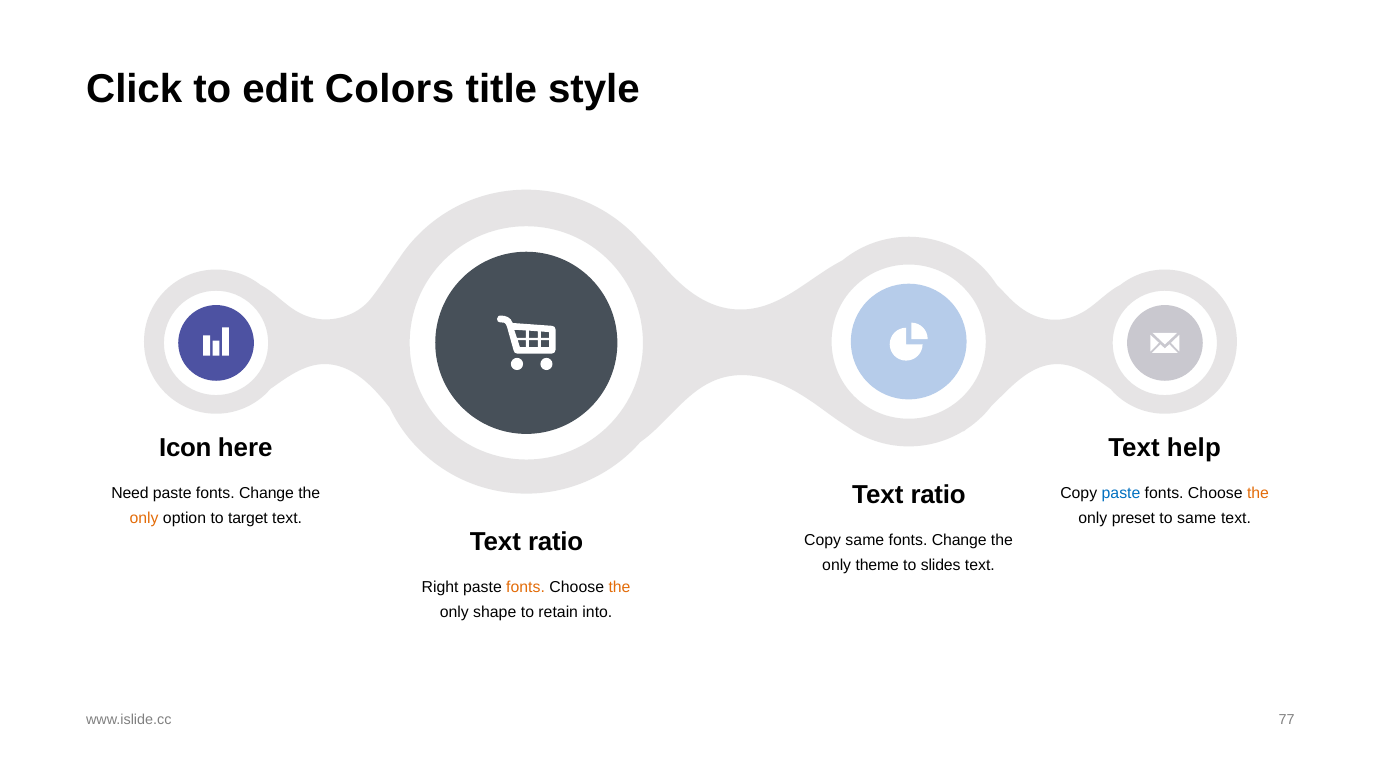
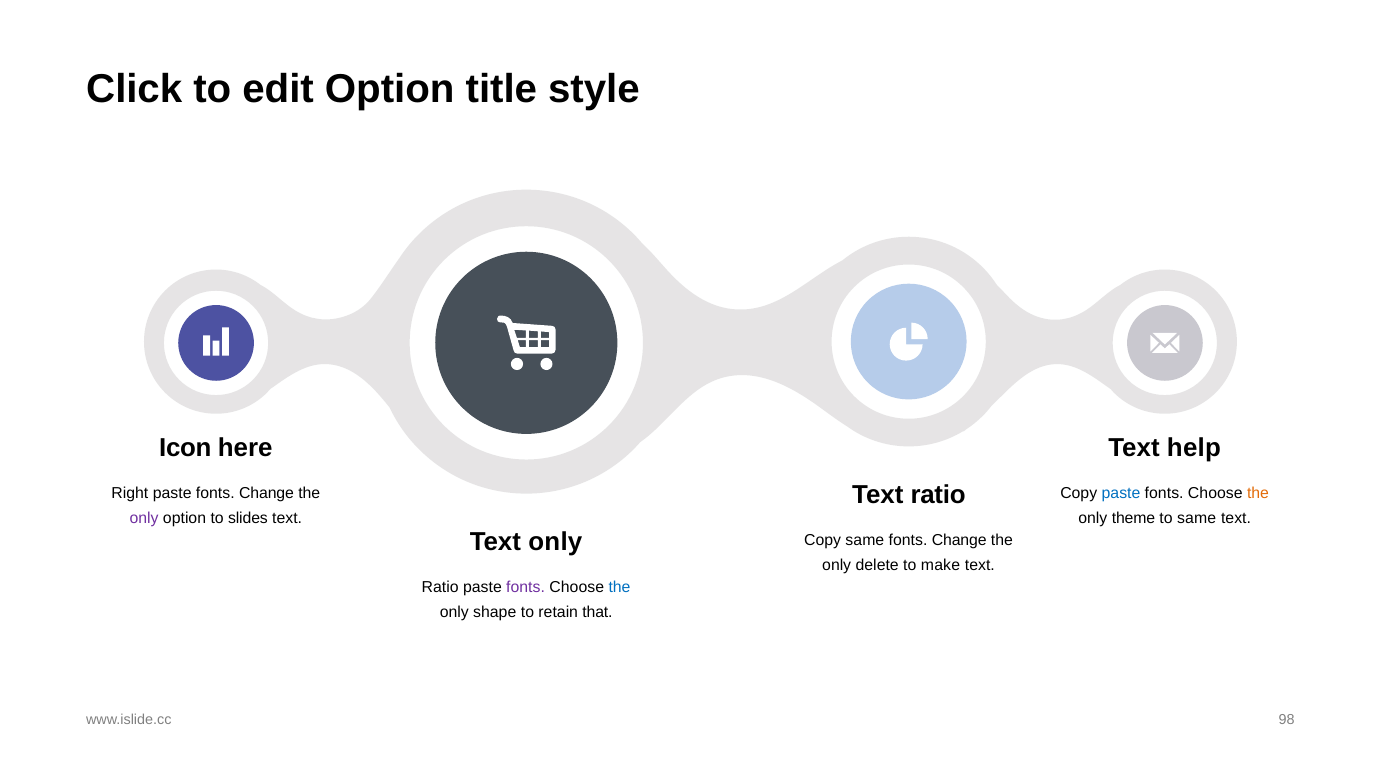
edit Colors: Colors -> Option (390, 89)
Need: Need -> Right (130, 494)
only colour: orange -> purple (144, 518)
target: target -> slides (248, 518)
preset: preset -> theme (1133, 518)
ratio: ratio -> only (555, 541)
theme: theme -> delete (877, 565)
slides: slides -> make (941, 565)
Right: Right -> Ratio (440, 587)
fonts colour: orange -> purple (526, 587)
the colour: orange -> blue (619, 587)
into: into -> that (597, 612)
77: 77 -> 98 (1287, 720)
